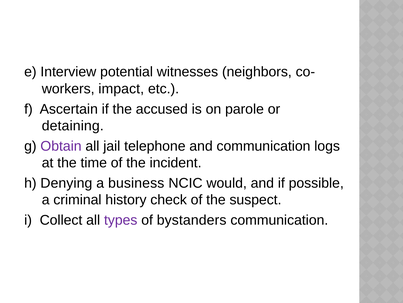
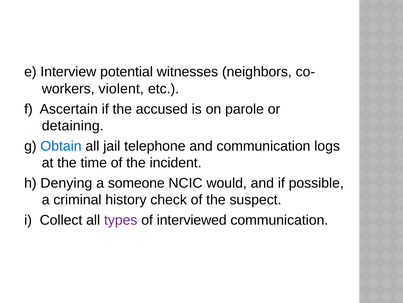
impact: impact -> violent (121, 89)
Obtain colour: purple -> blue (61, 146)
business: business -> someone (136, 183)
bystanders: bystanders -> interviewed (192, 220)
